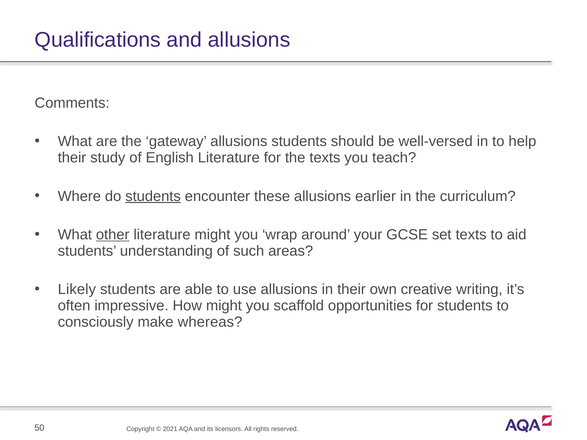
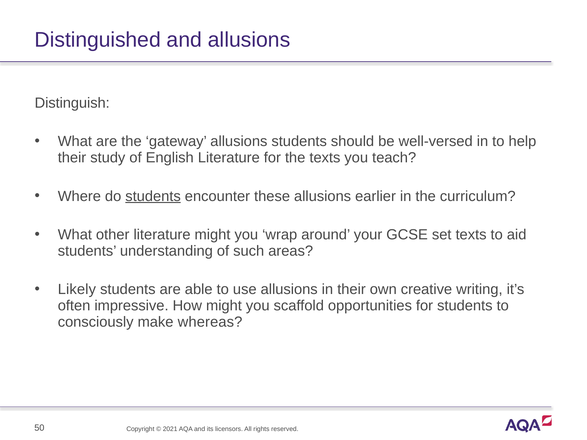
Qualifications: Qualifications -> Distinguished (98, 40)
Comments: Comments -> Distinguish (72, 103)
other underline: present -> none (113, 235)
